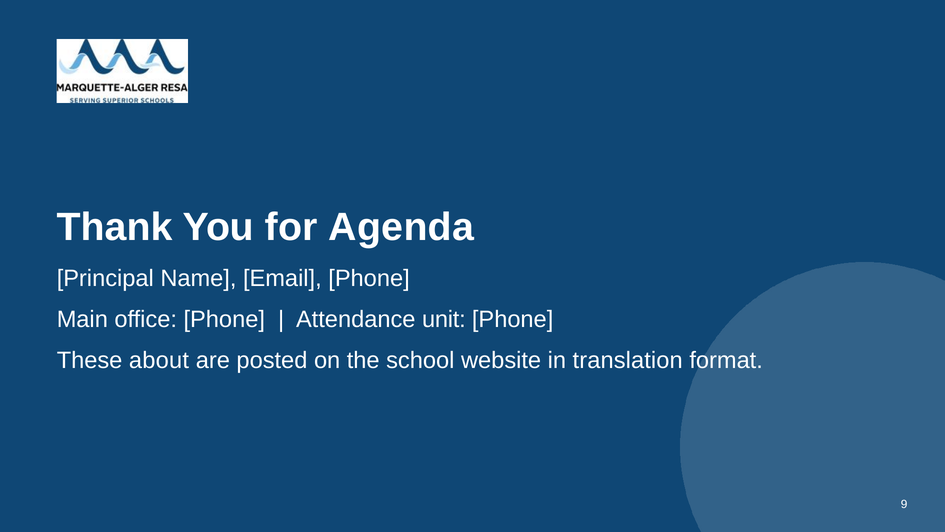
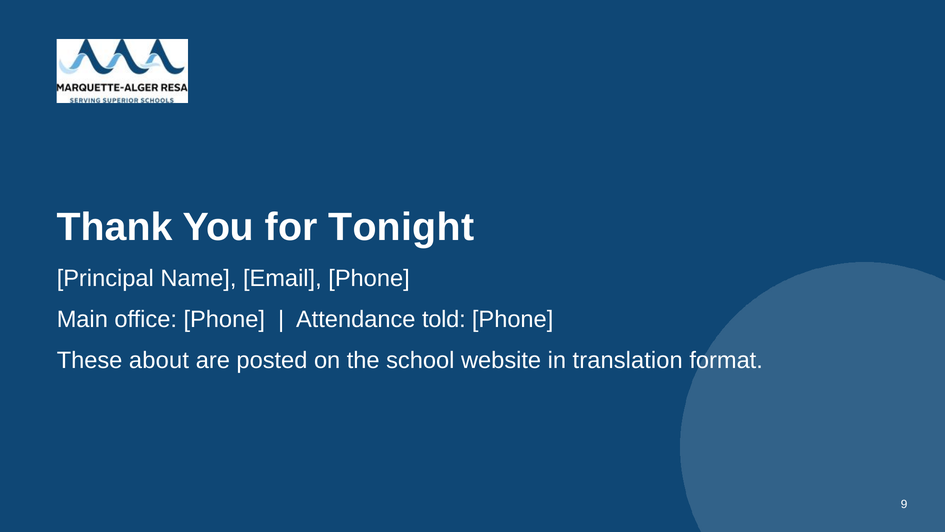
Agenda: Agenda -> Tonight (401, 227)
unit: unit -> told (444, 319)
